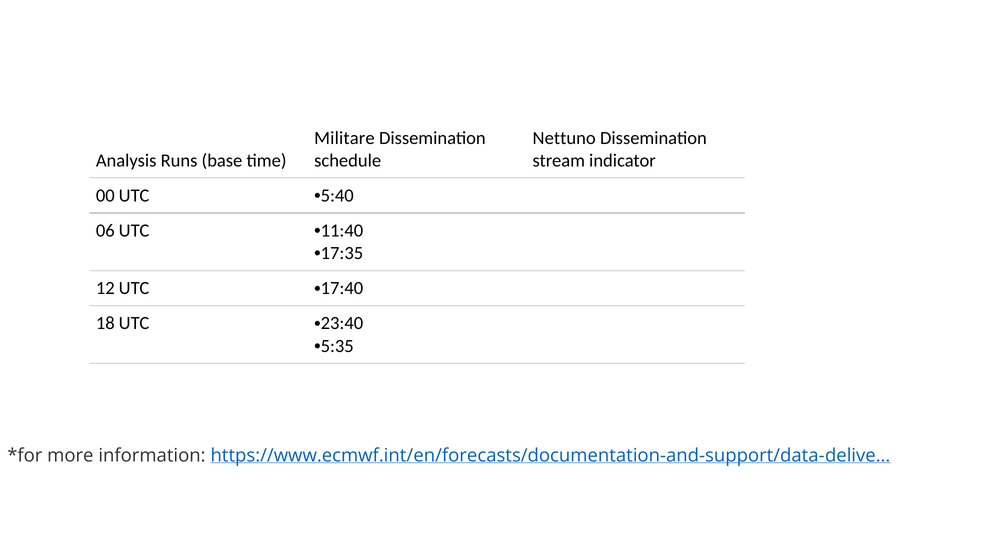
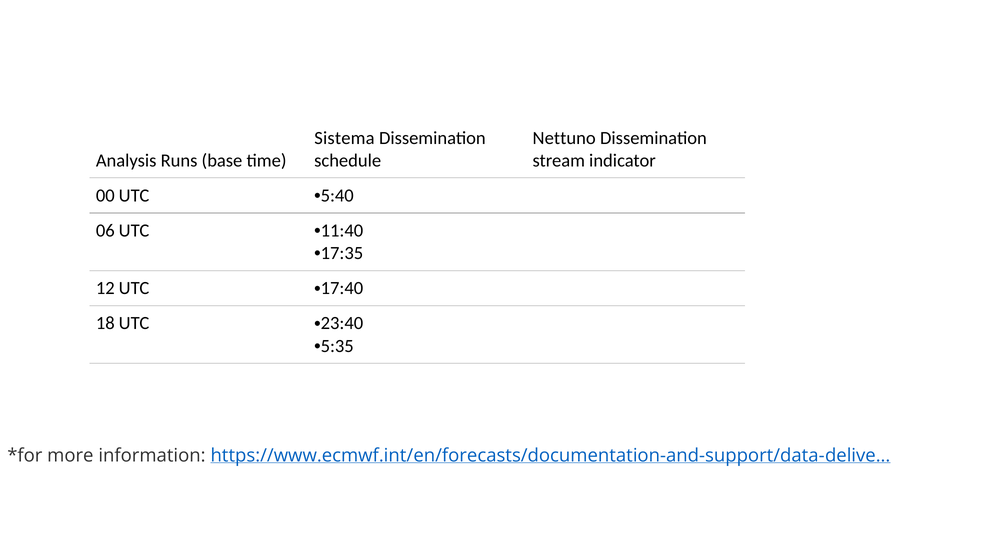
Militare: Militare -> Sistema (344, 138)
